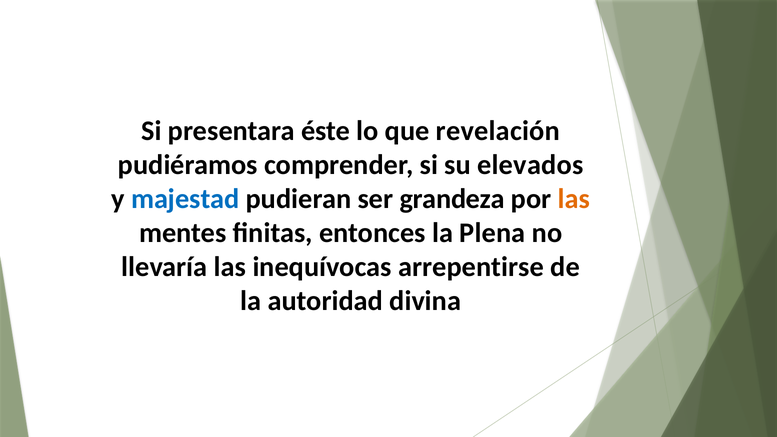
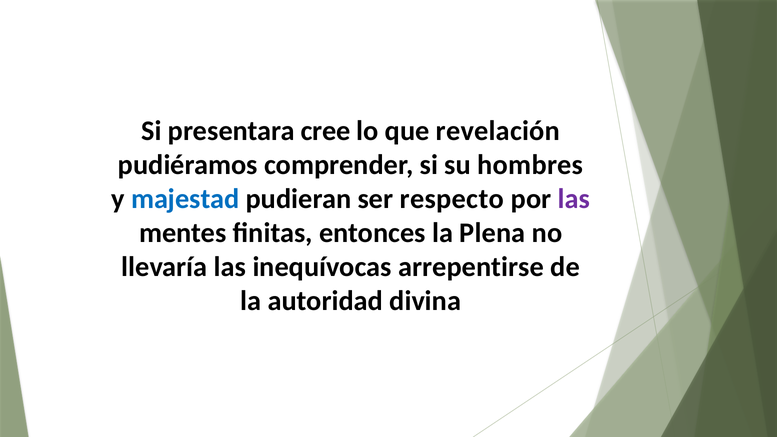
éste: éste -> cree (326, 131)
elevados: elevados -> hombres (530, 165)
grandeza: grandeza -> respecto (452, 199)
las colour: orange -> purple (574, 199)
